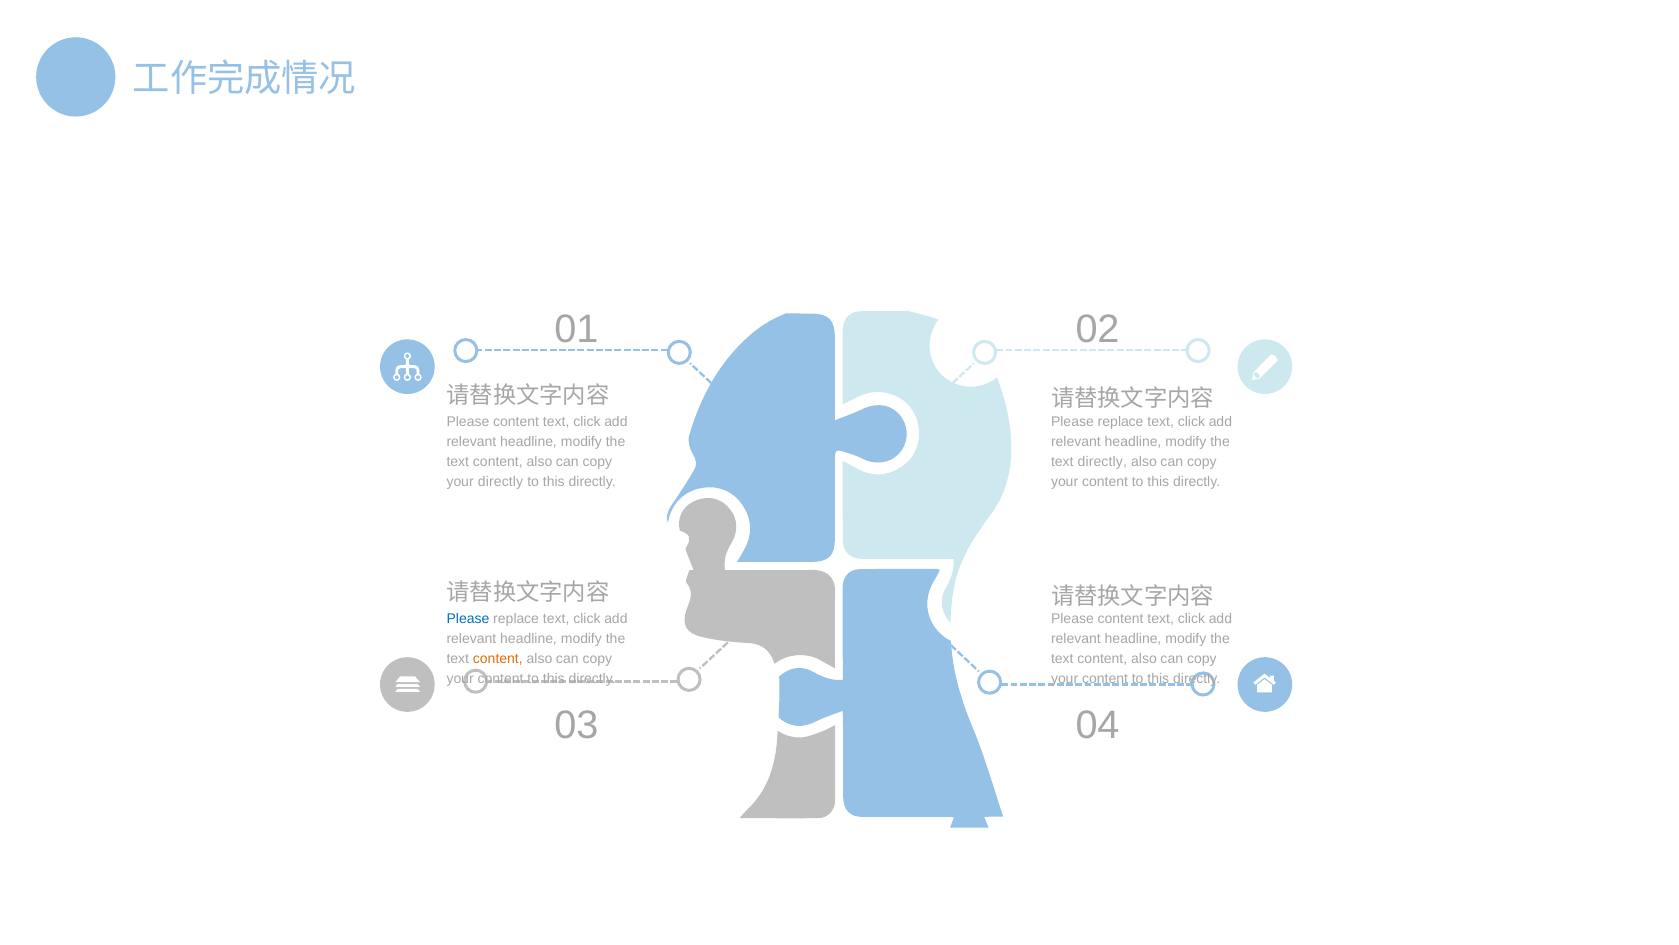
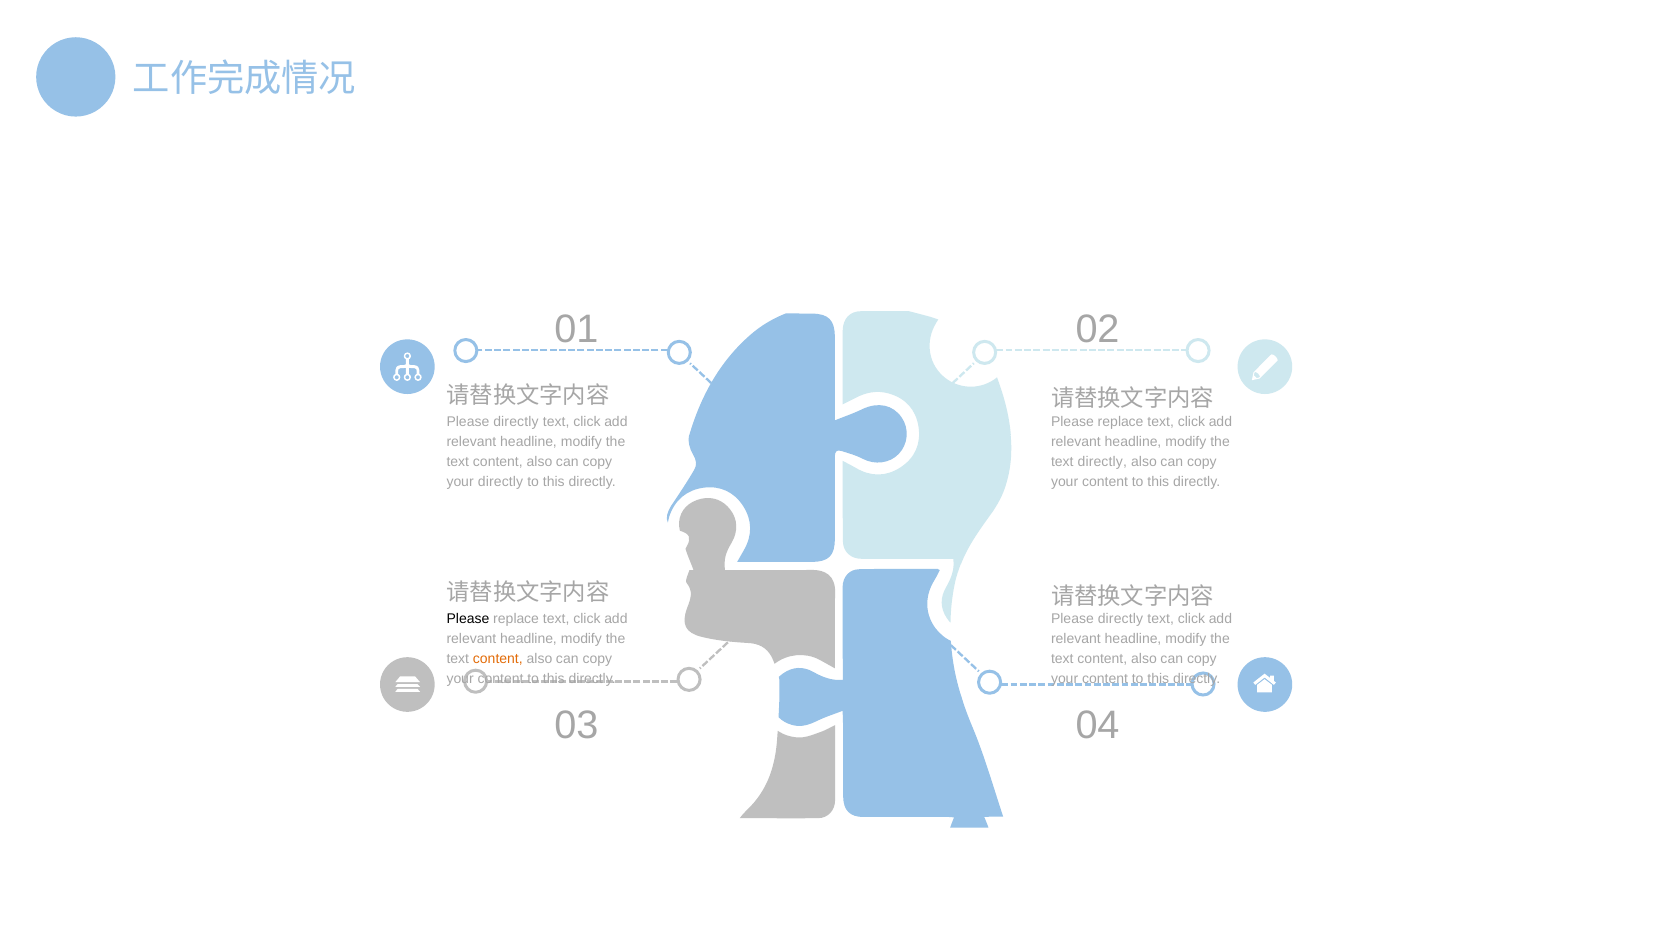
content: content -> directly (516, 421)
Please colour: blue -> black (468, 618)
content: content -> directly (1120, 618)
